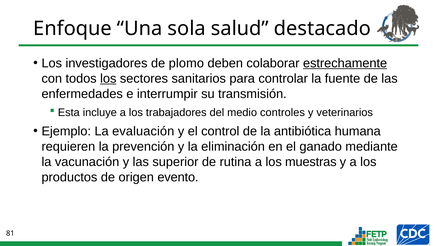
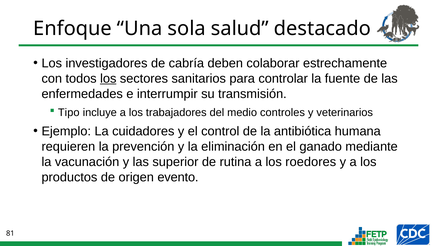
plomo: plomo -> cabría (186, 63)
estrechamente underline: present -> none (345, 63)
Esta: Esta -> Tipo (69, 112)
evaluación: evaluación -> cuidadores (143, 131)
muestras: muestras -> roedores (311, 162)
